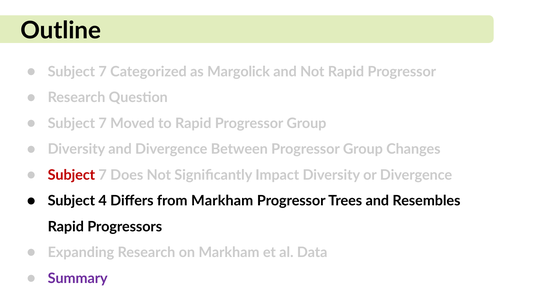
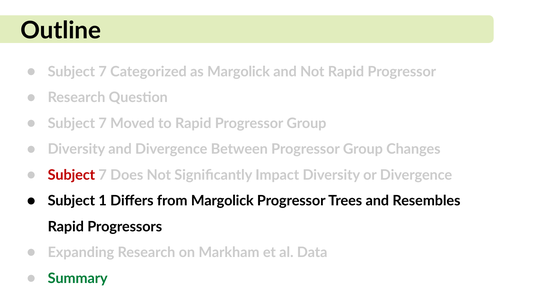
4: 4 -> 1 (103, 201)
from Markham: Markham -> Margolick (222, 201)
Summary colour: purple -> green (78, 278)
